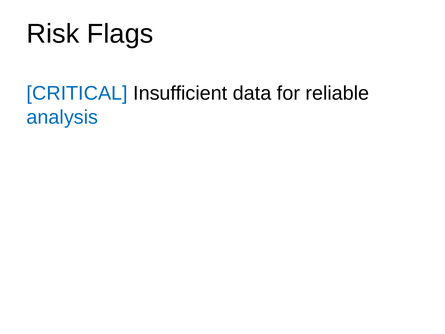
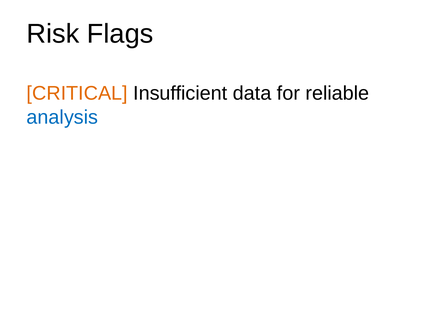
CRITICAL colour: blue -> orange (77, 93)
